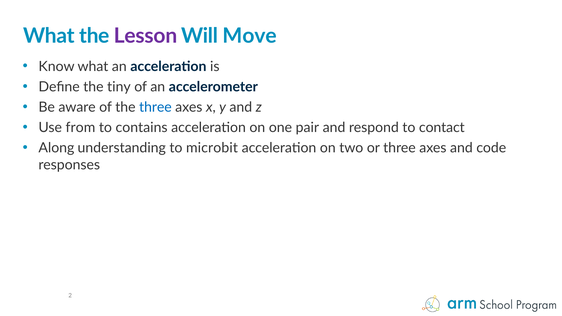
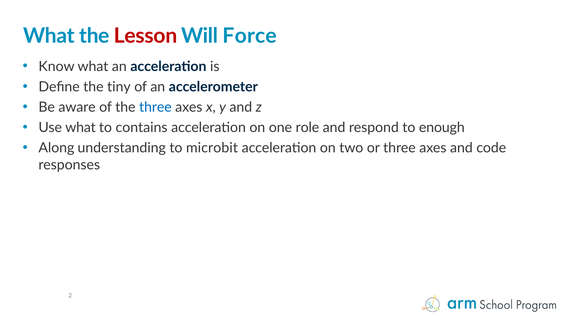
Lesson colour: purple -> red (146, 36)
Move: Move -> Force (250, 36)
Use from: from -> what (81, 128)
pair: pair -> role (307, 128)
contact: contact -> enough (442, 128)
